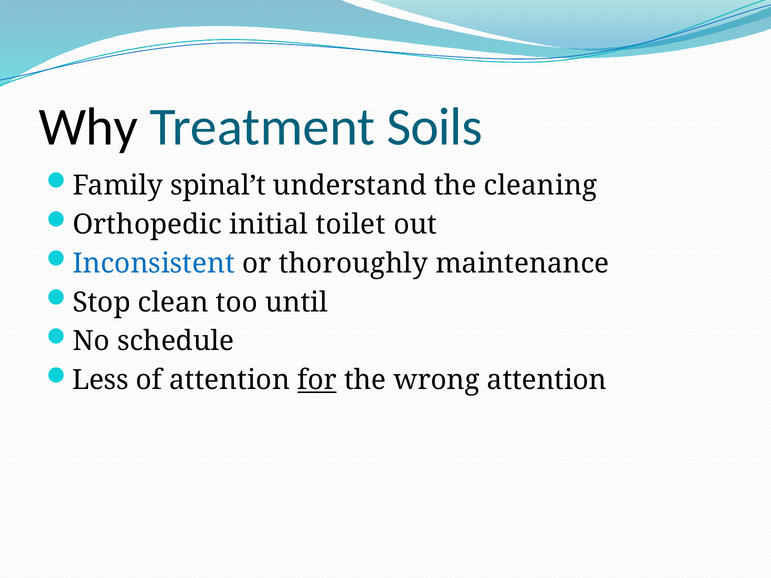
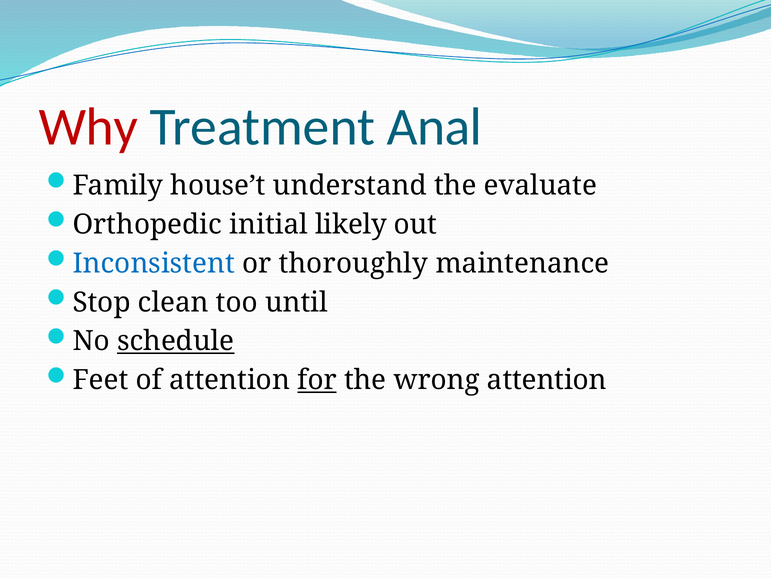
Why colour: black -> red (88, 127)
Soils: Soils -> Anal (435, 127)
spinal’t: spinal’t -> house’t (218, 186)
cleaning: cleaning -> evaluate (540, 186)
toilet: toilet -> likely (351, 225)
schedule underline: none -> present (176, 341)
Less: Less -> Feet (100, 380)
